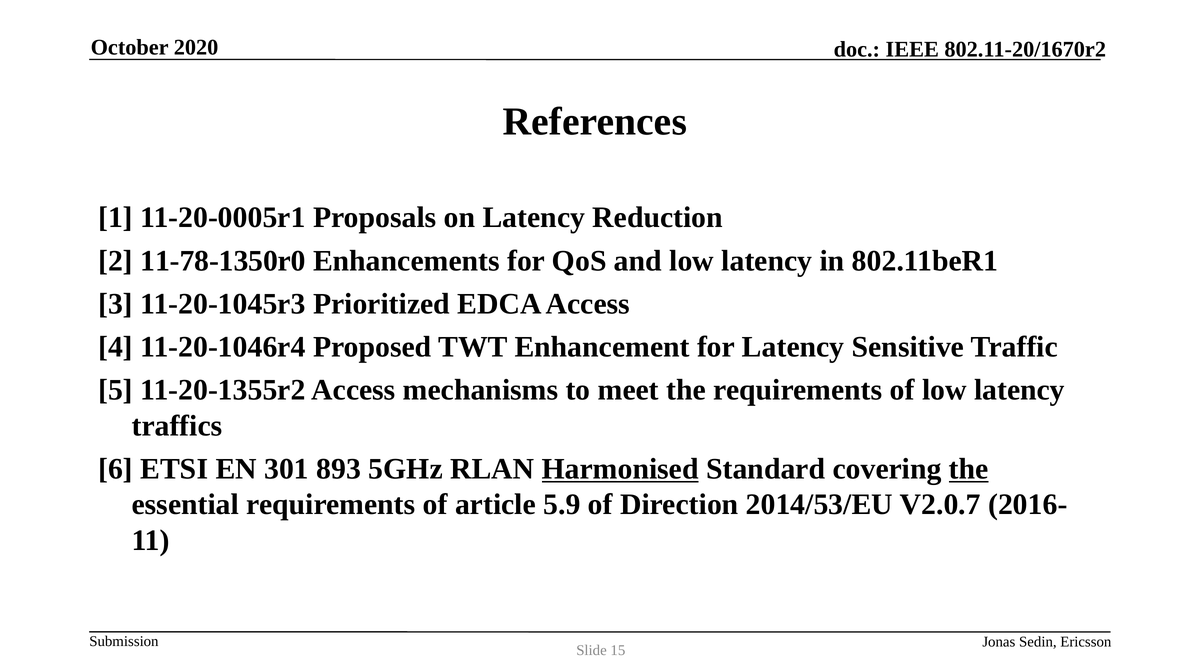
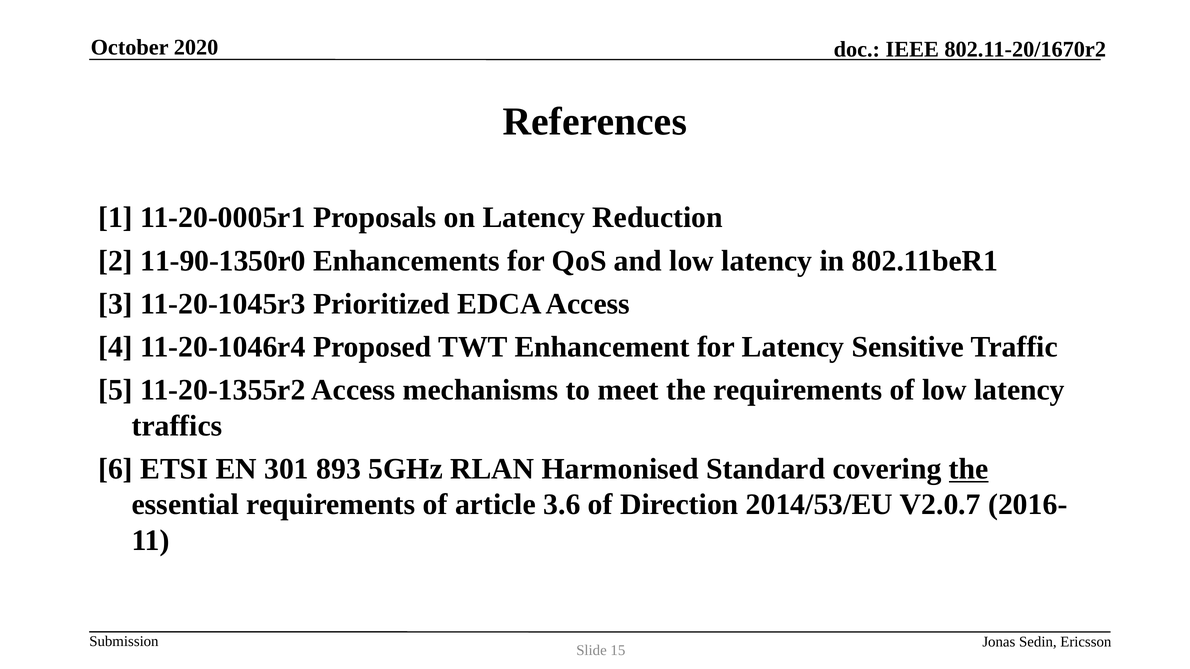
11-78-1350r0: 11-78-1350r0 -> 11-90-1350r0 (223, 261)
Harmonised underline: present -> none (620, 469)
5.9: 5.9 -> 3.6 (562, 505)
